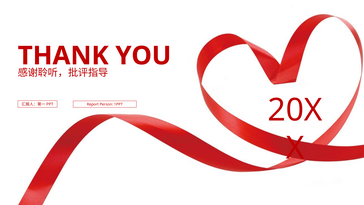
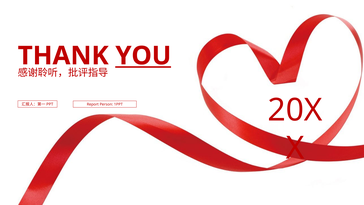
YOU underline: none -> present (143, 56)
